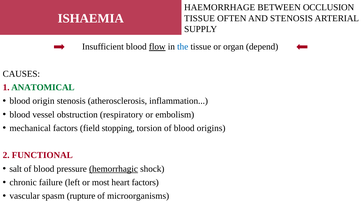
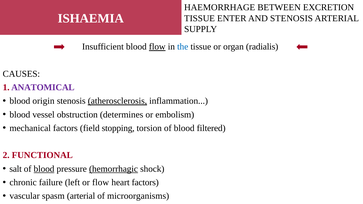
OCCLUSION: OCCLUSION -> EXCRETION (329, 7)
OFTEN: OFTEN -> ENTER (232, 18)
depend: depend -> radialis (262, 47)
ANATOMICAL colour: green -> purple (43, 87)
atherosclerosis underline: none -> present (117, 101)
respiratory: respiratory -> determines (122, 115)
origins: origins -> filtered (211, 128)
blood underline: none -> present (44, 169)
or most: most -> flow (101, 183)
spasm rupture: rupture -> arterial (81, 196)
